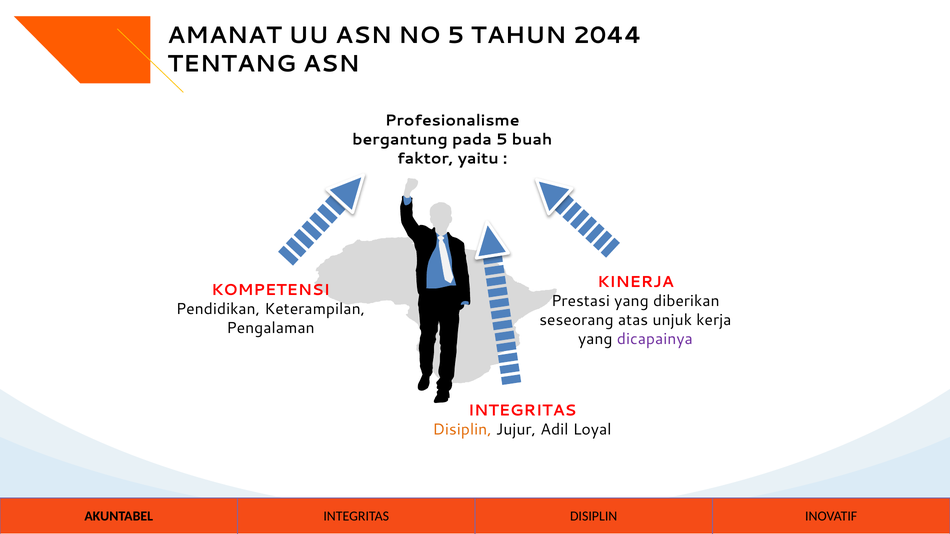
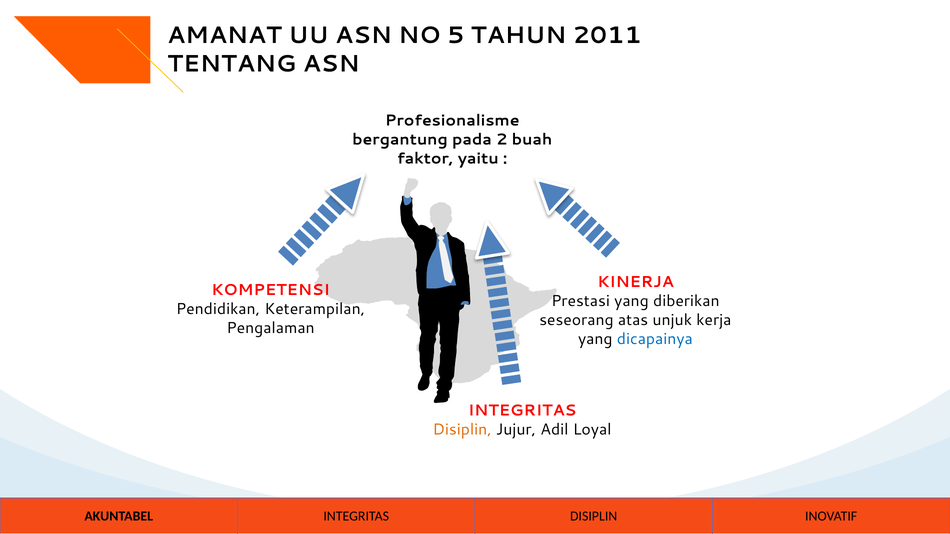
2044: 2044 -> 2011 (607, 36)
pada 5: 5 -> 2 (502, 140)
dicapainya colour: purple -> blue (655, 339)
